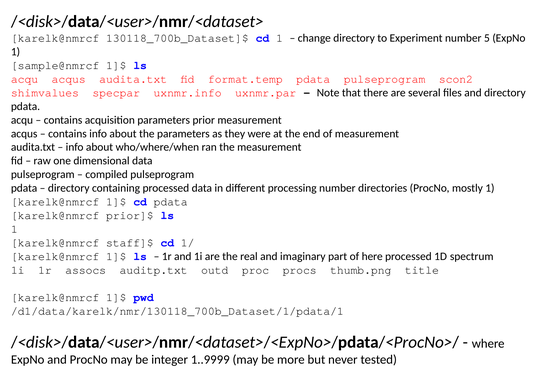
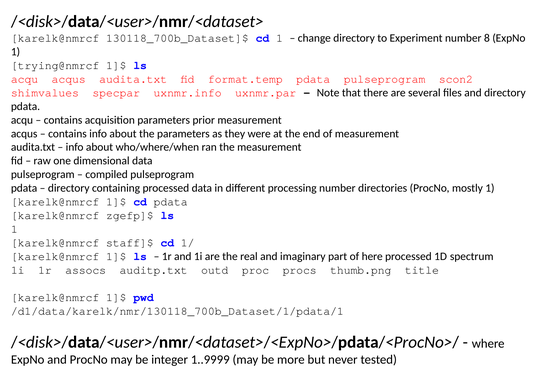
5: 5 -> 8 (487, 38)
sample@nmrcf: sample@nmrcf -> trying@nmrcf (55, 65)
prior]$: prior]$ -> zgefp]$ (130, 215)
